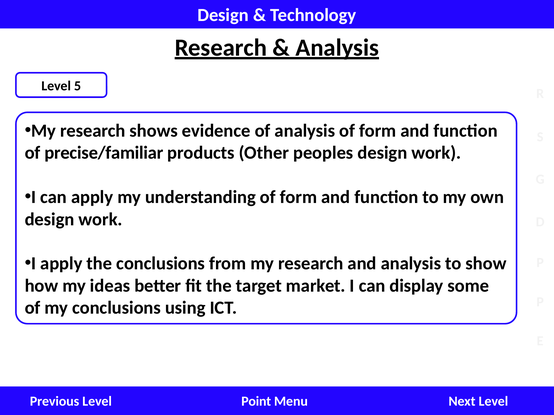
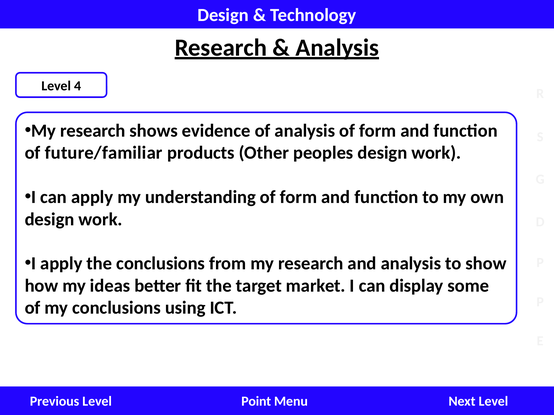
5: 5 -> 4 (78, 86)
precise/familiar: precise/familiar -> future/familiar (104, 153)
